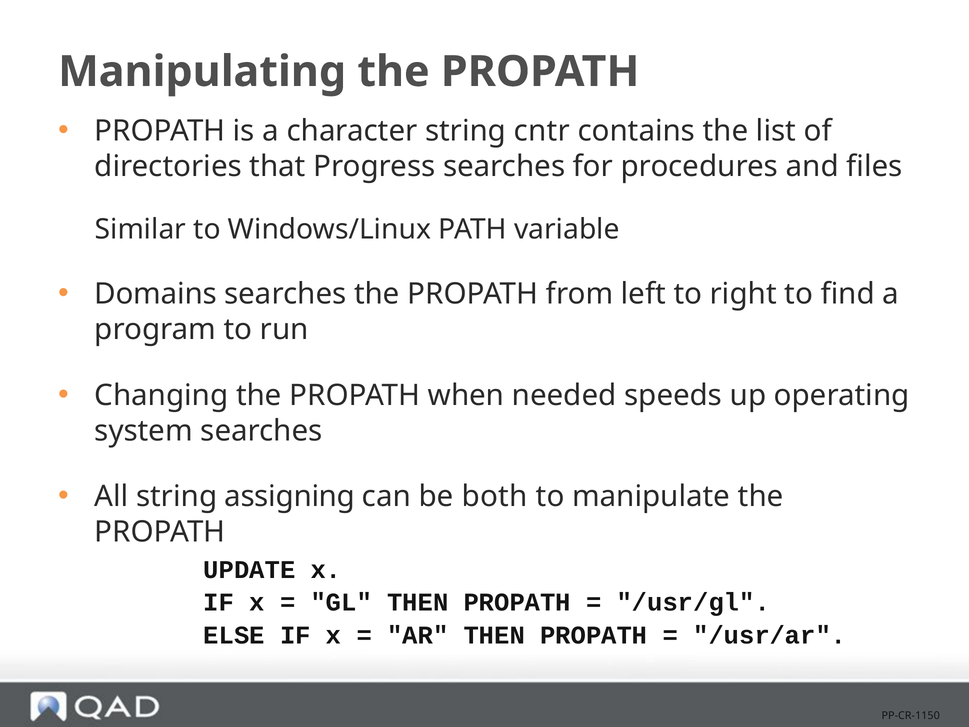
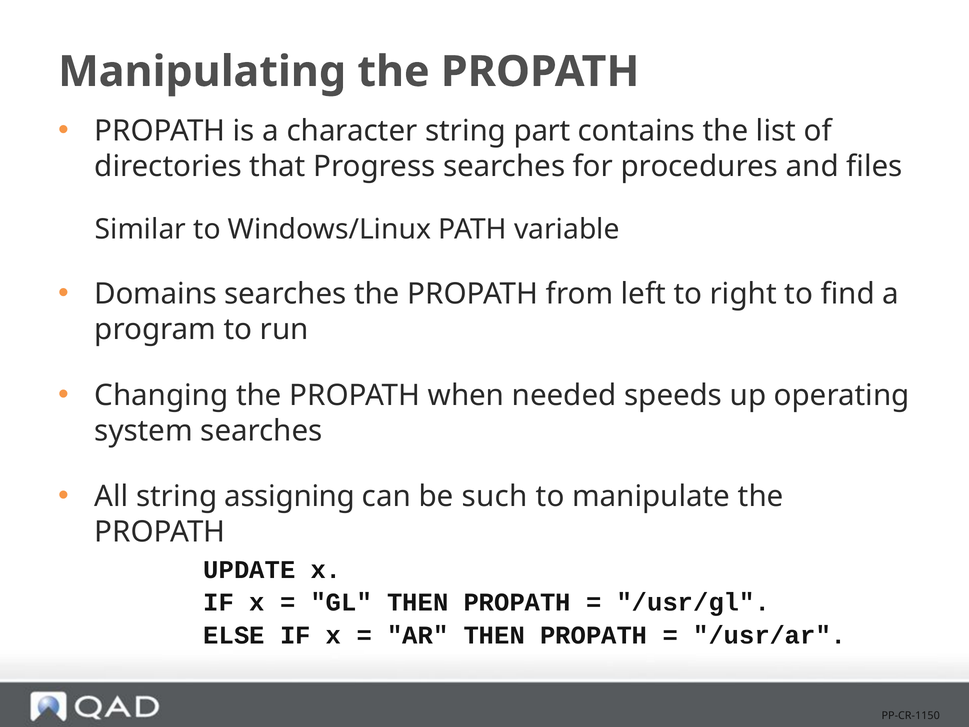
cntr: cntr -> part (542, 131)
both: both -> such (495, 496)
